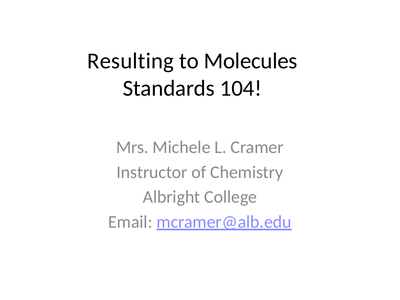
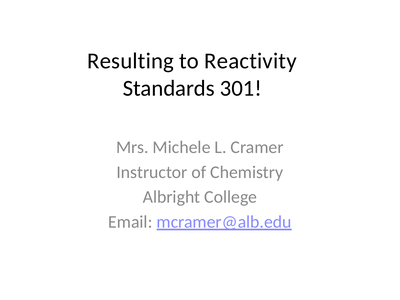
Molecules: Molecules -> Reactivity (250, 61)
104: 104 -> 301 (241, 88)
